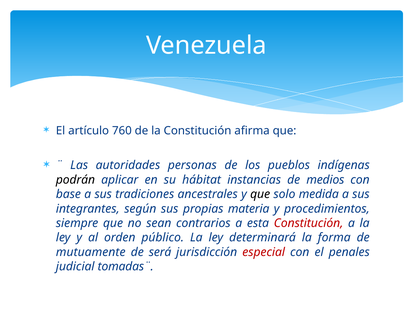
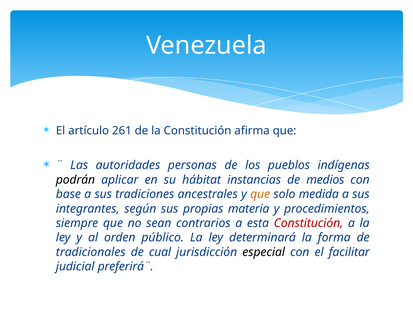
760: 760 -> 261 (122, 131)
que colour: black -> orange (260, 194)
mutuamente: mutuamente -> tradicionales (91, 252)
será: será -> cual (160, 252)
especial colour: red -> black (264, 252)
penales: penales -> facilitar (349, 252)
tomadas¨: tomadas¨ -> preferirá¨ (126, 266)
